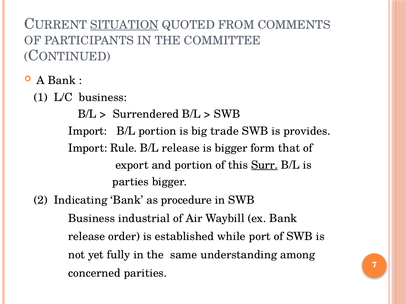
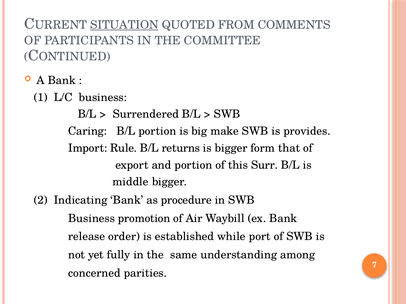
Import: Import -> Caring (88, 131)
trade: trade -> make (225, 131)
B/L release: release -> returns (181, 148)
Surr underline: present -> none (265, 165)
parties: parties -> middle (130, 182)
industrial: industrial -> promotion (144, 219)
